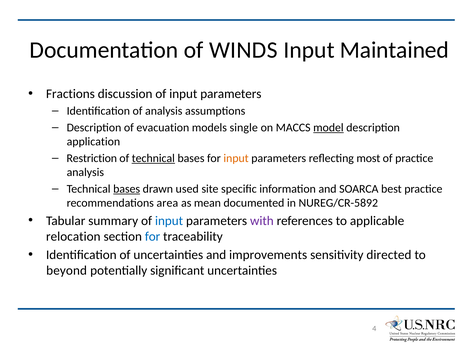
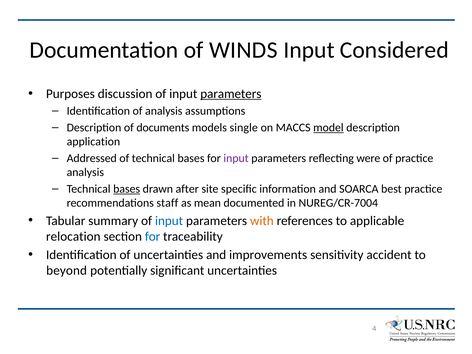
Maintained: Maintained -> Considered (394, 50)
Fractions: Fractions -> Purposes (70, 94)
parameters underline: none -> present (231, 94)
evacuation: evacuation -> documents (163, 128)
Restriction: Restriction -> Addressed (92, 158)
technical underline: present -> none (153, 158)
input colour: orange -> purple (236, 158)
most: most -> were (368, 158)
used: used -> after (187, 189)
area: area -> staff (167, 203)
NUREG/CR-5892: NUREG/CR-5892 -> NUREG/CR-7004 (338, 203)
with colour: purple -> orange (262, 221)
directed: directed -> accident (389, 255)
